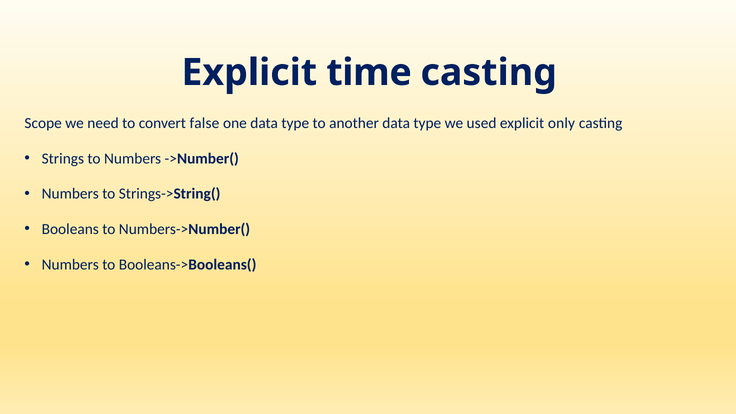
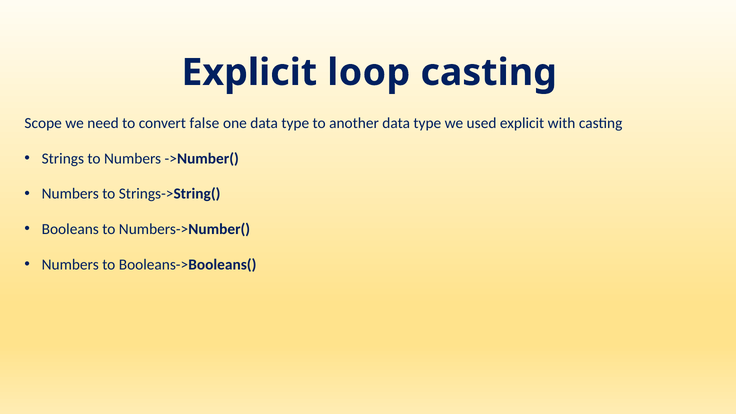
time: time -> loop (369, 73)
only: only -> with (562, 123)
